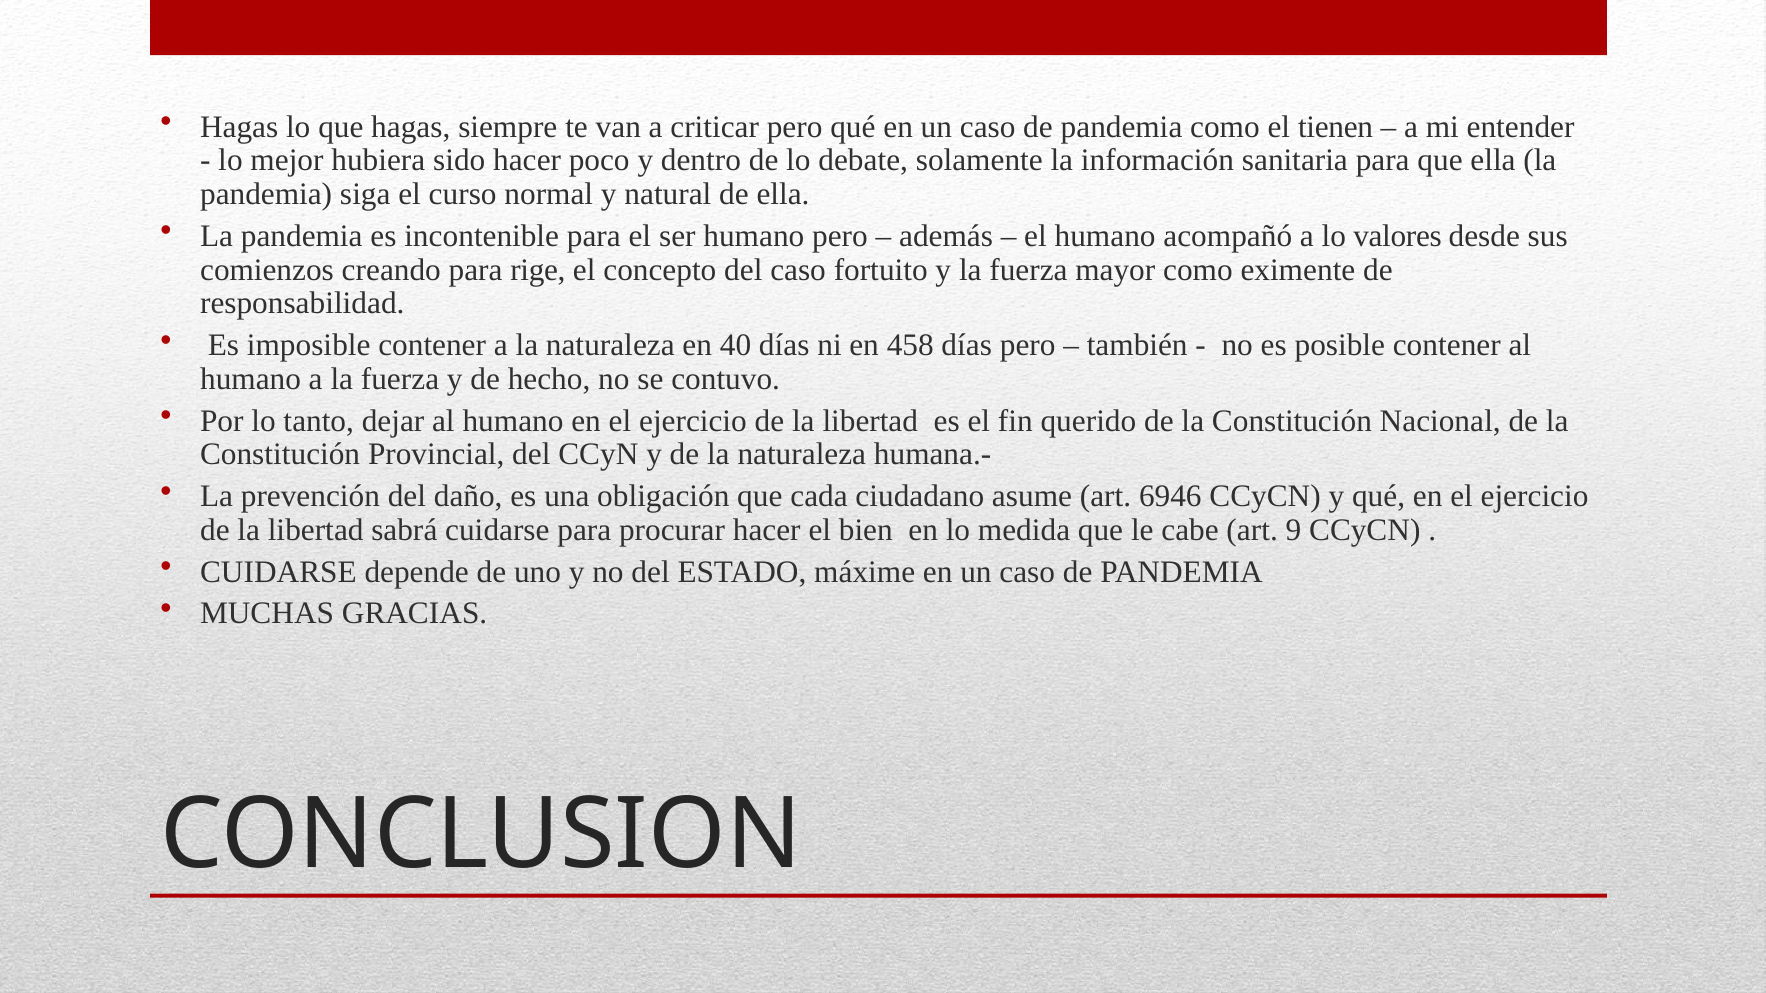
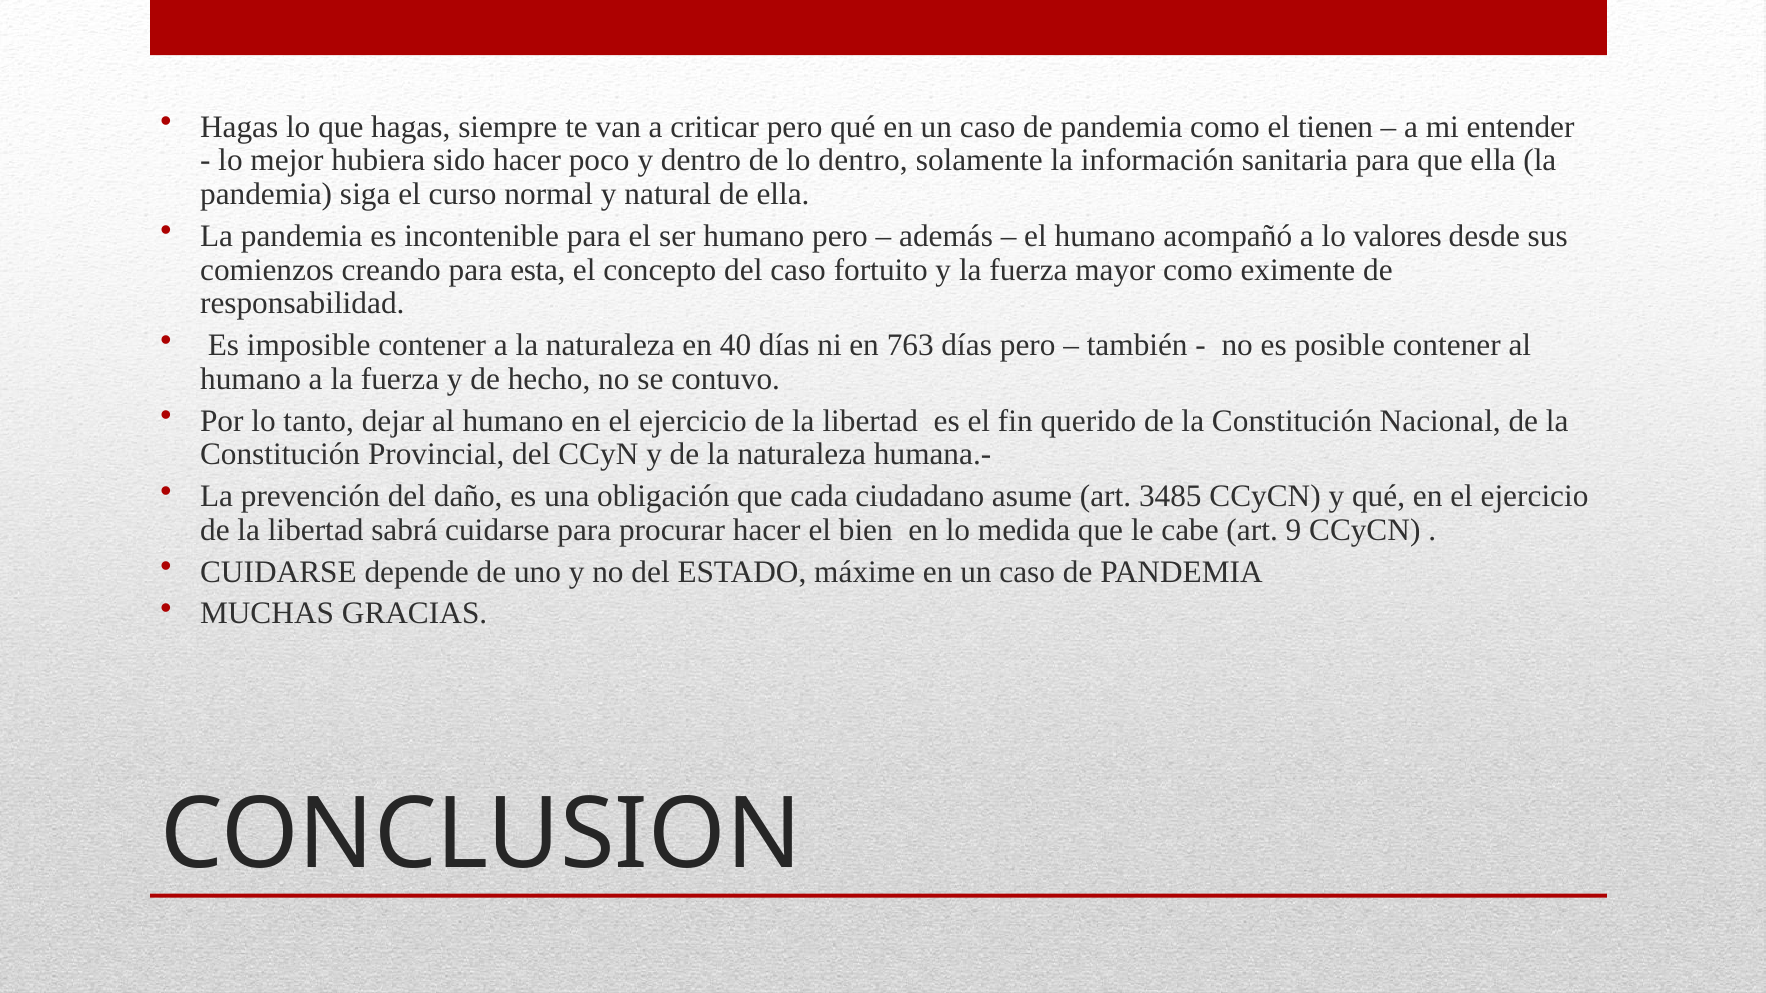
lo debate: debate -> dentro (863, 161)
rige: rige -> esta (538, 270)
458: 458 -> 763 (910, 345)
6946: 6946 -> 3485 (1170, 496)
